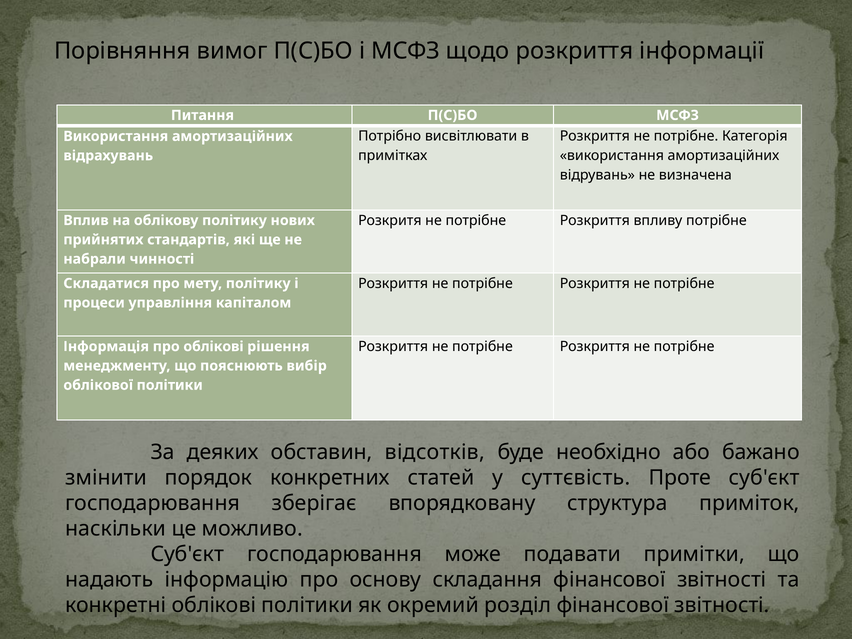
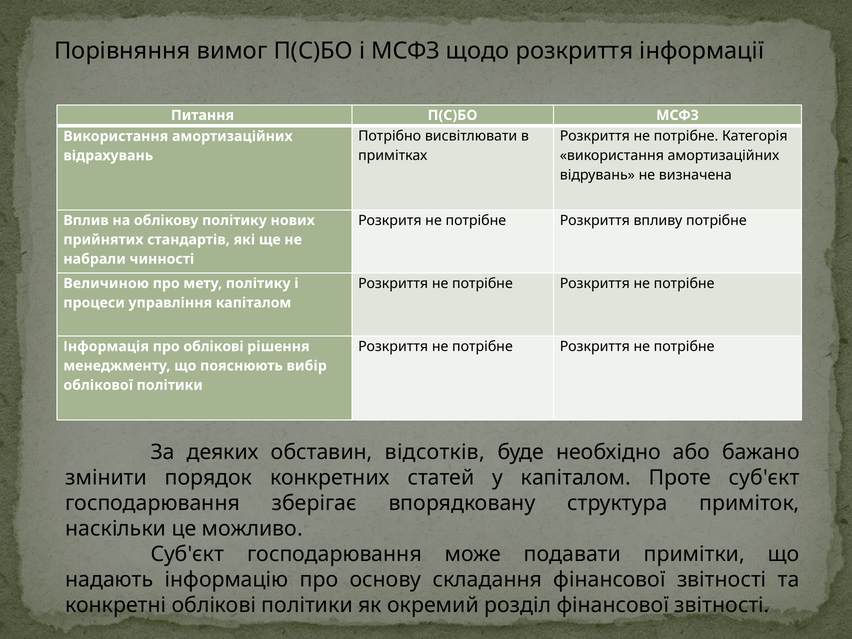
Складатися: Складатися -> Величиною (106, 283)
у суттєвість: суттєвість -> капіталом (576, 478)
